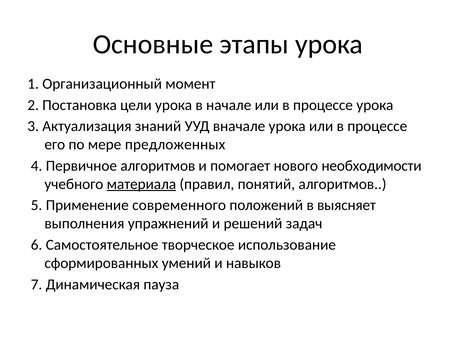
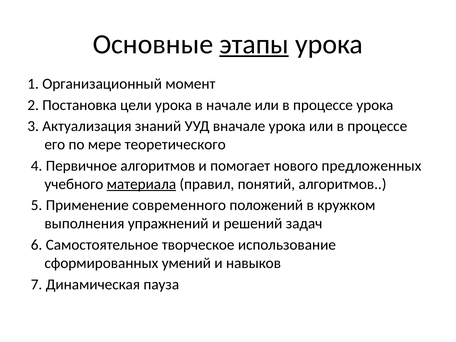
этапы underline: none -> present (254, 44)
предложенных: предложенных -> теоретического (175, 145)
необходимости: необходимости -> предложенных (371, 166)
выясняет: выясняет -> кружком (346, 205)
